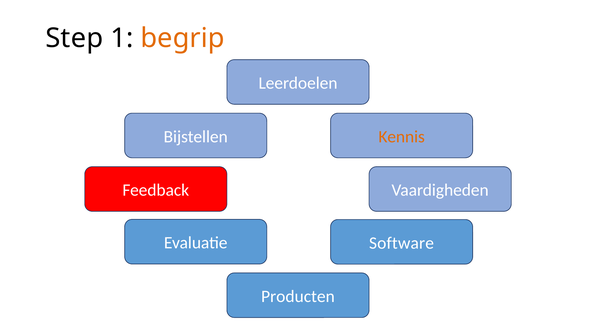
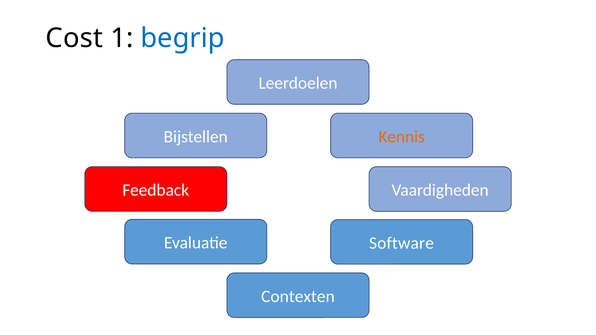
Step: Step -> Cost (74, 38)
begrip colour: orange -> blue (183, 38)
Producten: Producten -> Contexten (298, 297)
